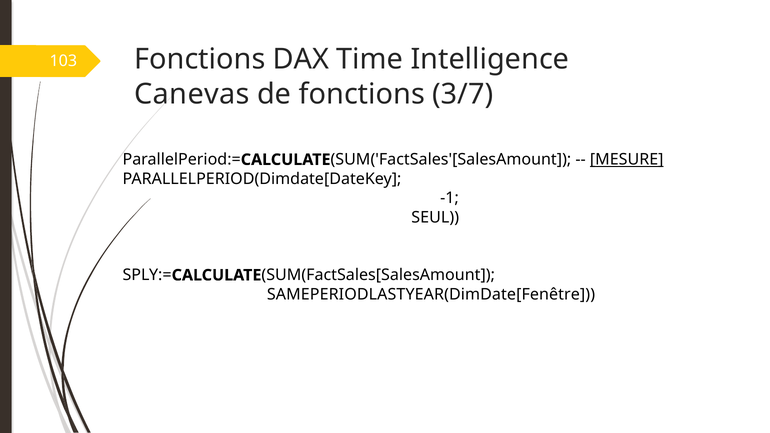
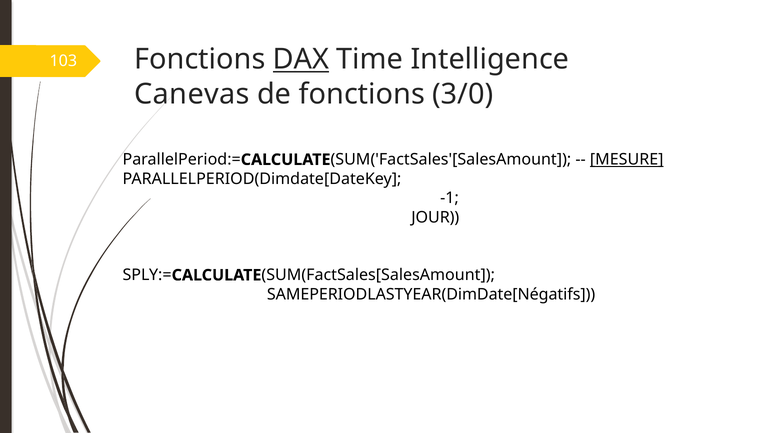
DAX underline: none -> present (301, 59)
3/7: 3/7 -> 3/0 (463, 94)
SEUL: SEUL -> JOUR (435, 217)
SAMEPERIODLASTYEAR(DimDate[Fenêtre: SAMEPERIODLASTYEAR(DimDate[Fenêtre -> SAMEPERIODLASTYEAR(DimDate[Négatifs (431, 294)
